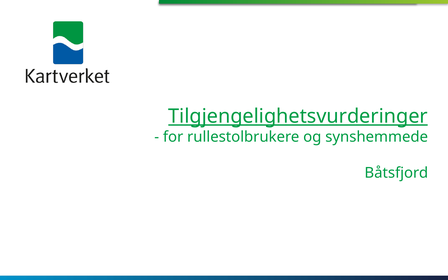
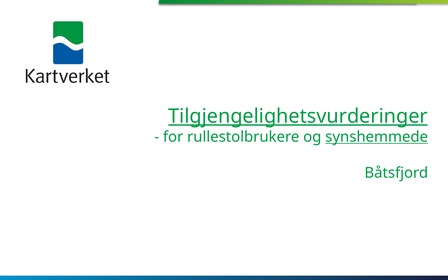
synshemmede underline: none -> present (377, 137)
